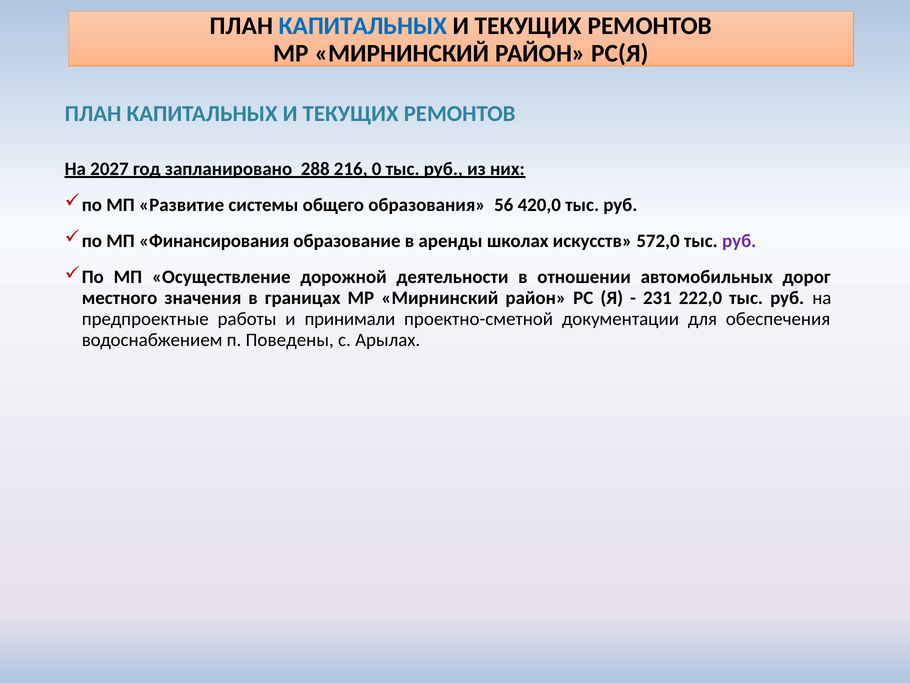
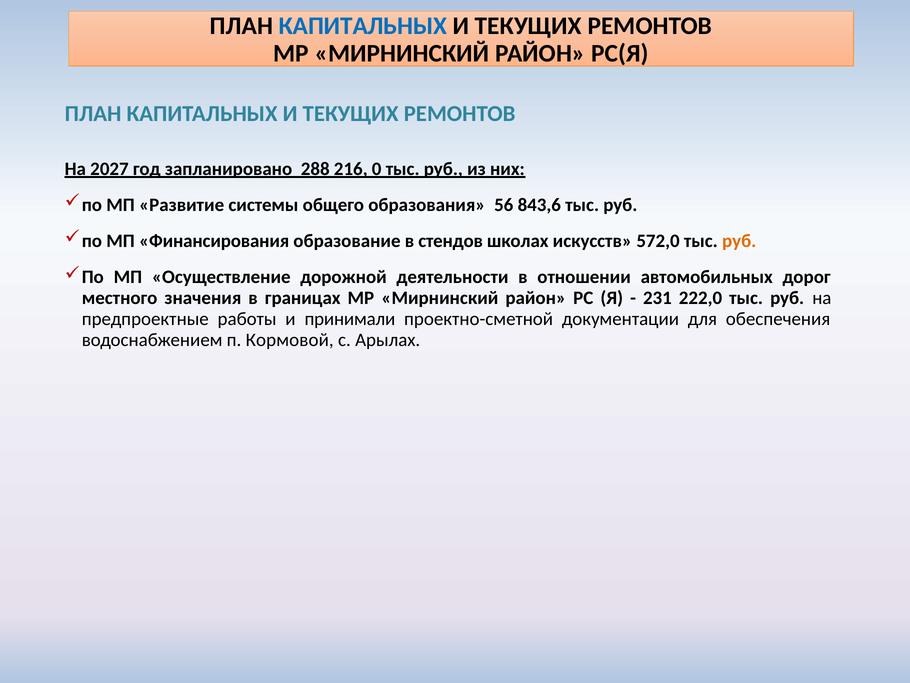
420,0: 420,0 -> 843,6 (539, 205)
аренды: аренды -> стендов (451, 241)
руб colour: purple -> orange (739, 241)
Поведены: Поведены -> Кормовой (290, 340)
